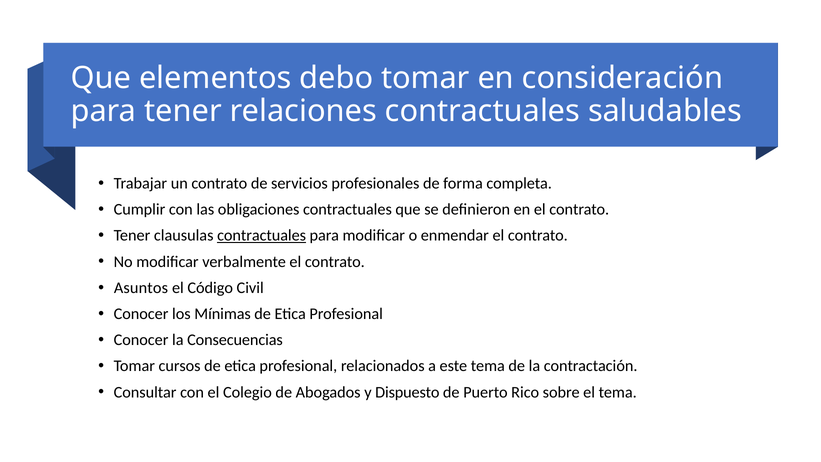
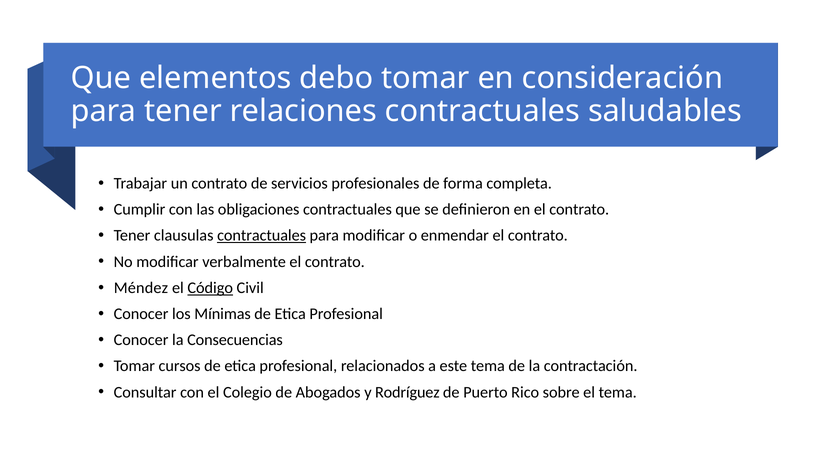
Asuntos: Asuntos -> Méndez (141, 288)
Código underline: none -> present (210, 288)
Dispuesto: Dispuesto -> Rodríguez (407, 392)
